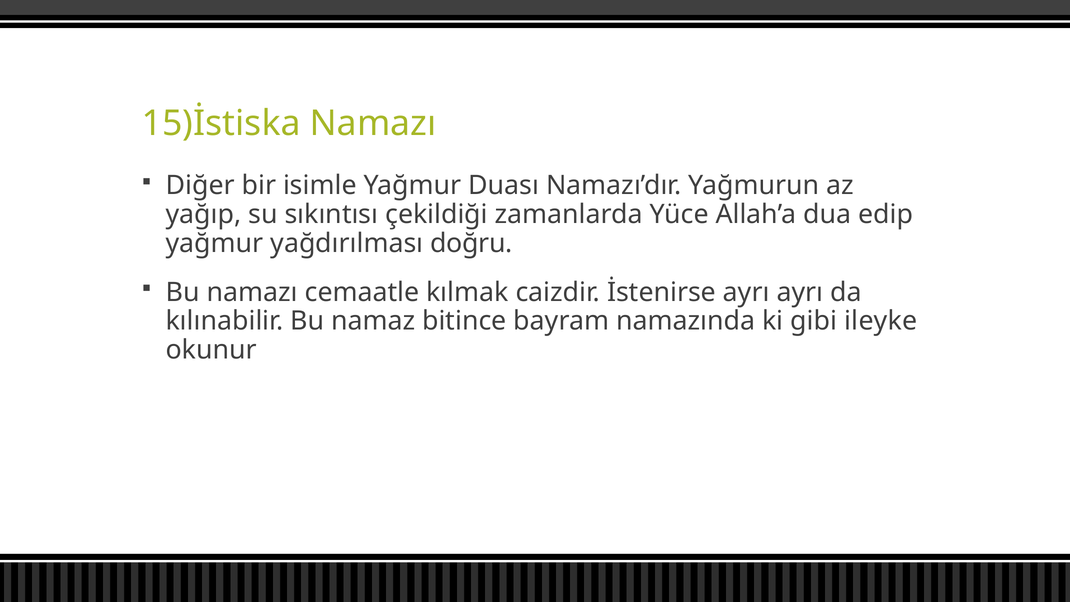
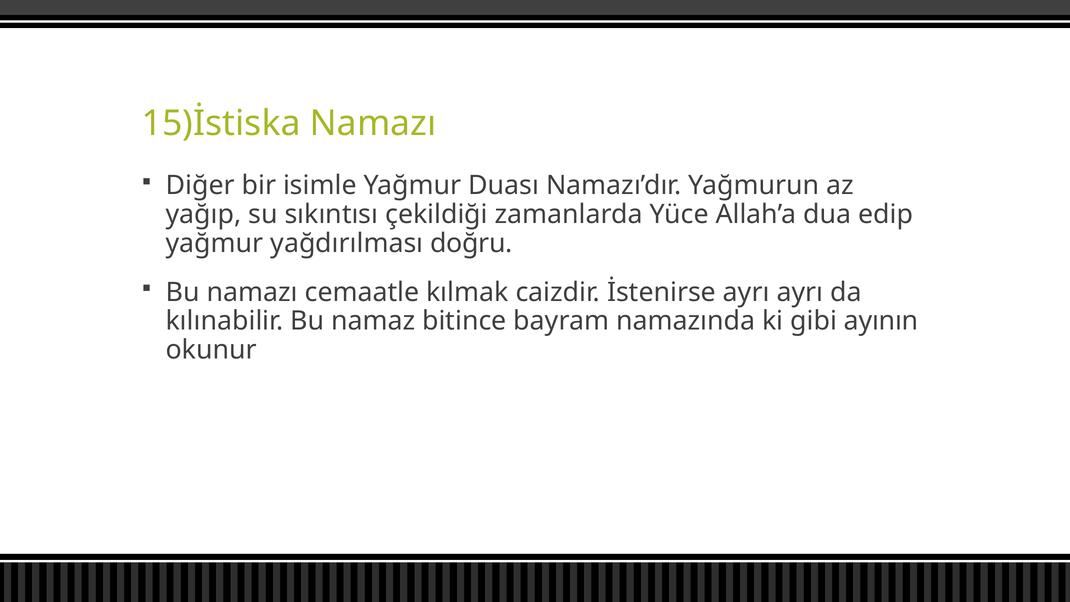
ileyke: ileyke -> ayının (881, 321)
